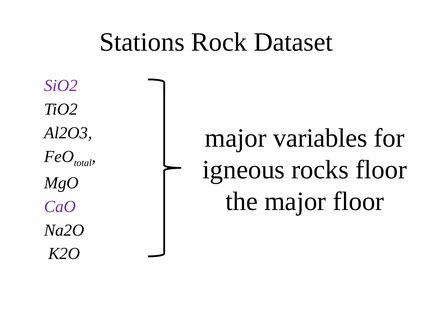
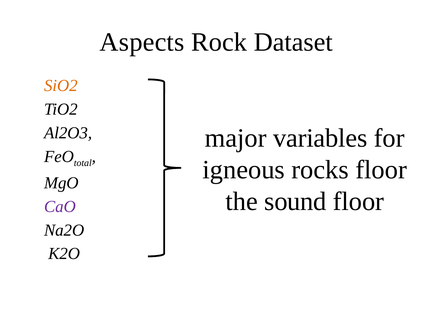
Stations: Stations -> Aspects (142, 42)
SiO2 colour: purple -> orange (61, 86)
the major: major -> sound (295, 201)
